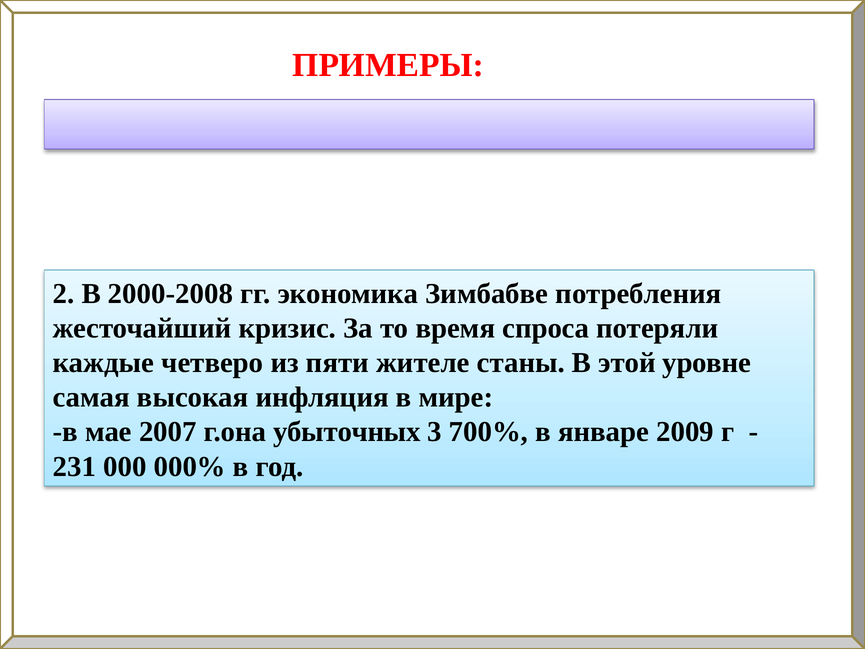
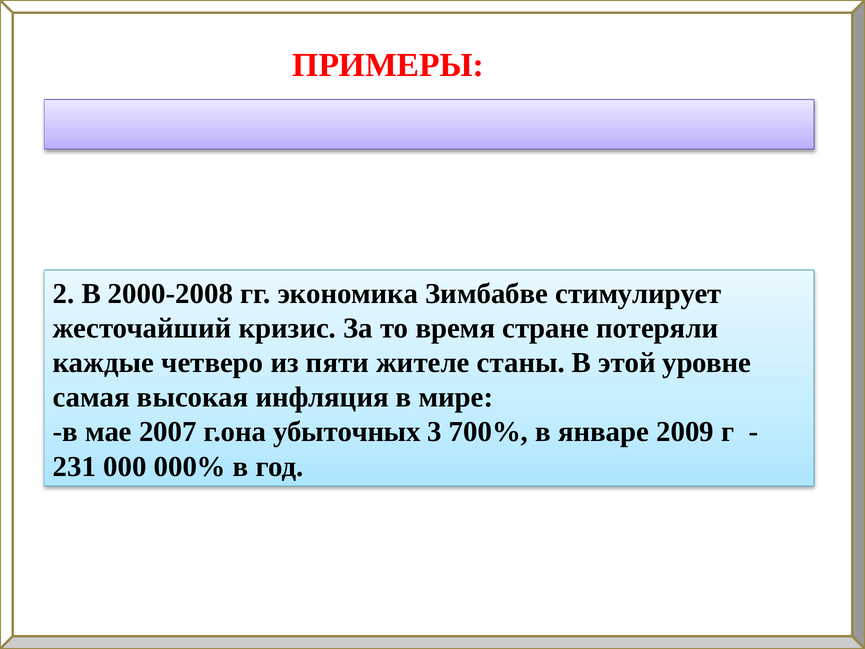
потребления: потребления -> стимулирует (639, 293)
спроса: спроса -> стране (546, 328)
